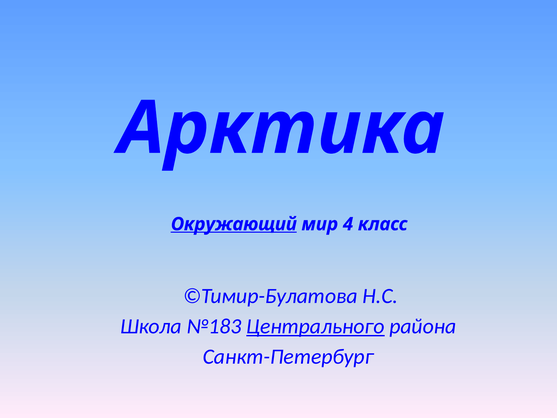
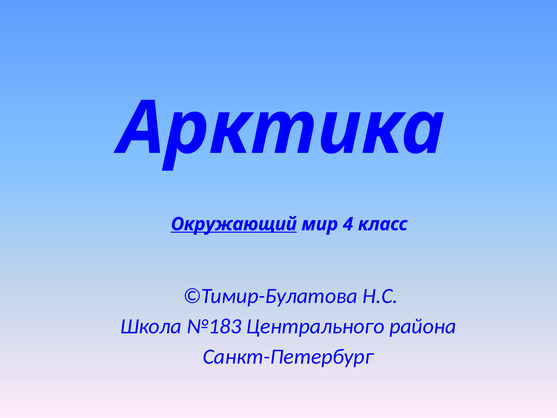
Центрального underline: present -> none (315, 326)
